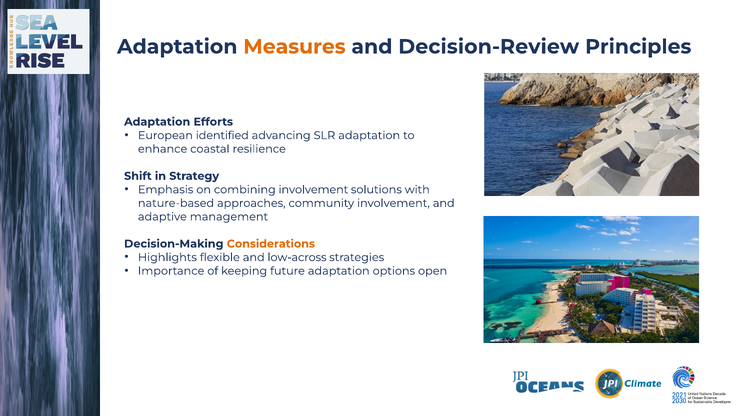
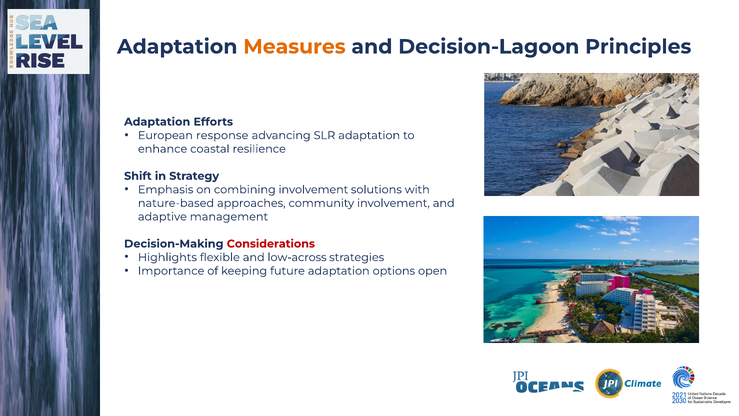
Decision-Review: Decision-Review -> Decision-Lagoon (489, 47)
identified: identified -> response (222, 135)
Considerations colour: orange -> red (271, 244)
